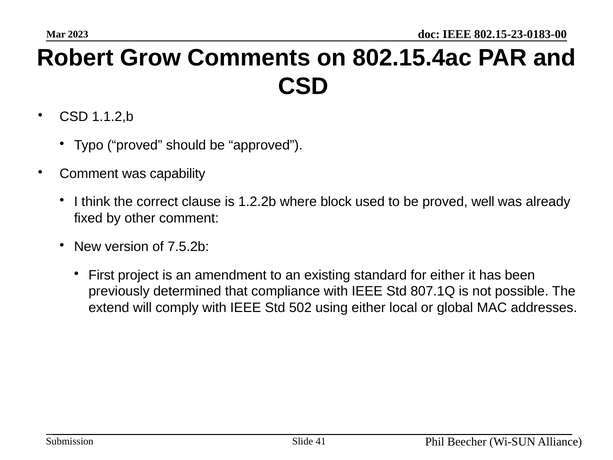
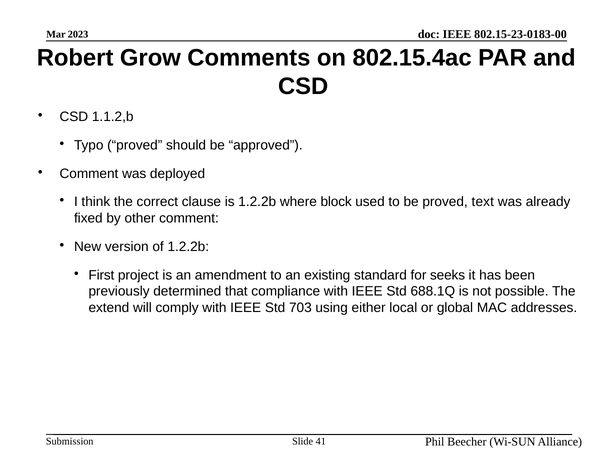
capability: capability -> deployed (178, 173)
well: well -> text (483, 202)
of 7.5.2b: 7.5.2b -> 1.2.2b (188, 247)
for either: either -> seeks (448, 275)
807.1Q: 807.1Q -> 688.1Q (433, 291)
502: 502 -> 703 (300, 308)
